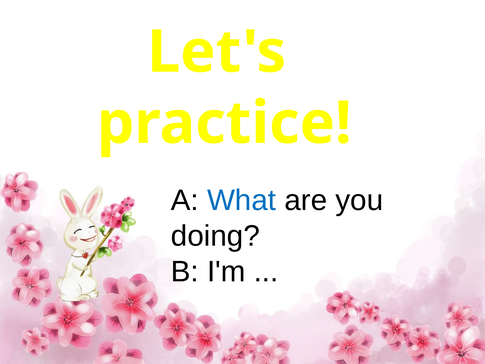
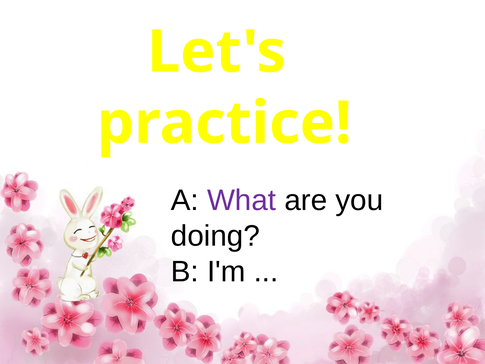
What colour: blue -> purple (242, 200)
